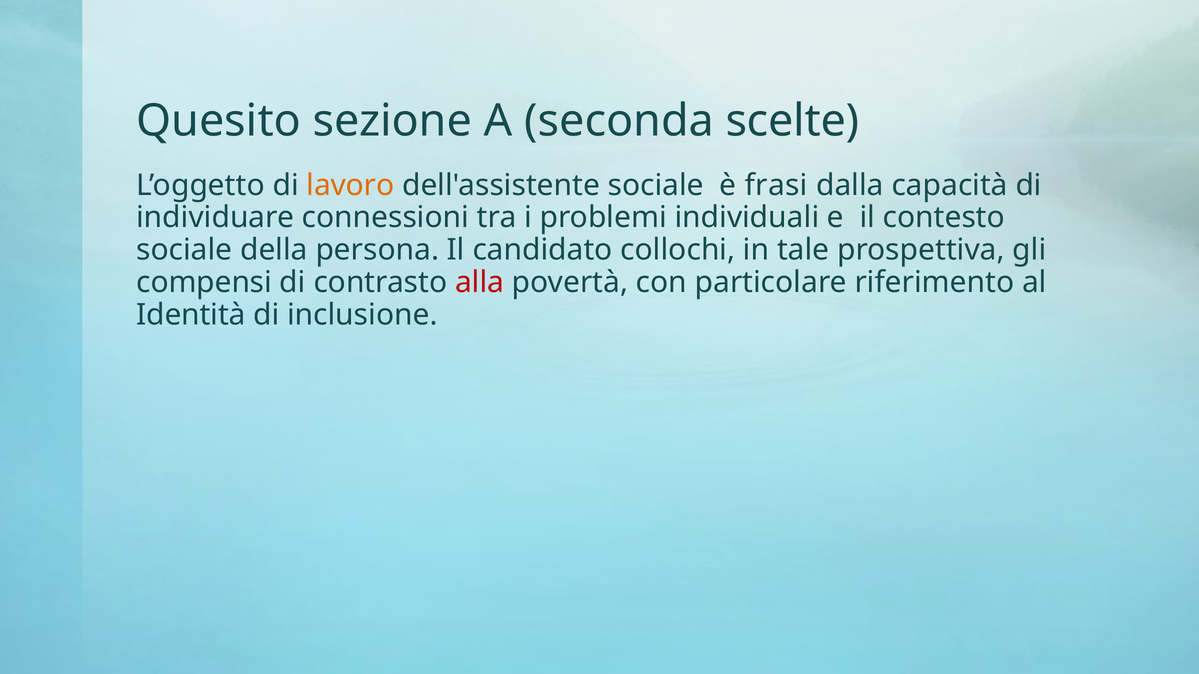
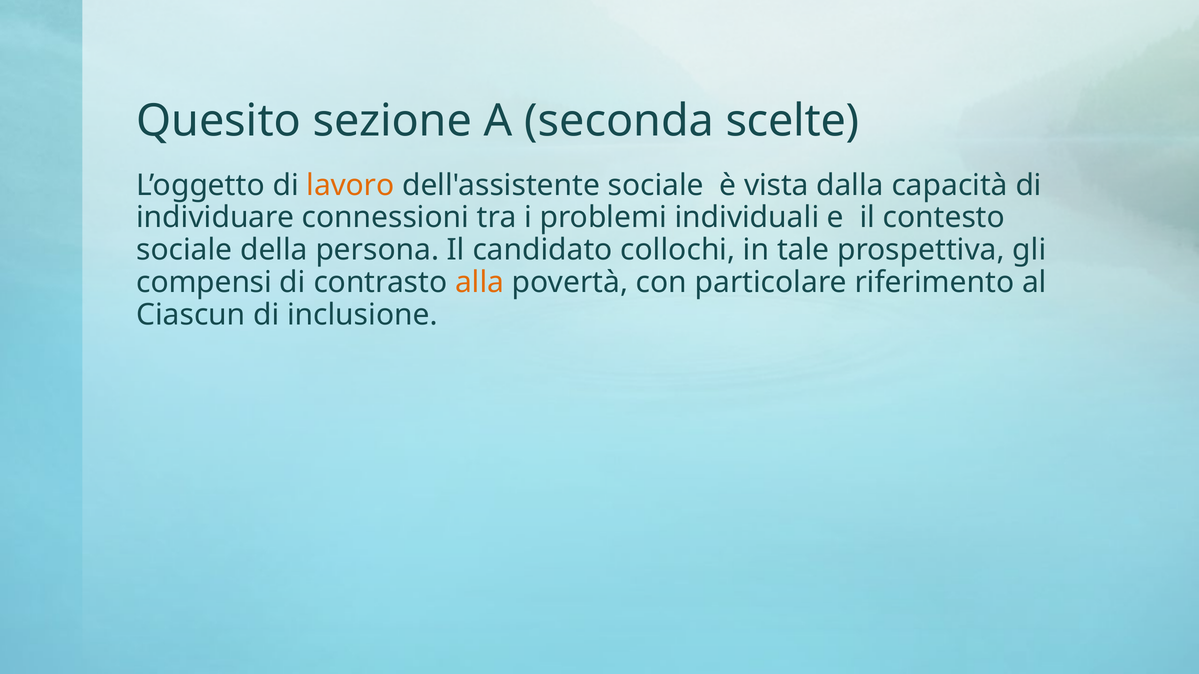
frasi: frasi -> vista (776, 185)
alla colour: red -> orange (480, 283)
Identità: Identità -> Ciascun (191, 315)
